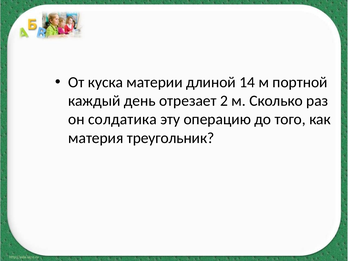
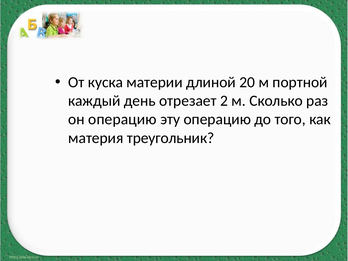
14: 14 -> 20 (247, 82)
он солдатика: солдатика -> операцию (122, 119)
